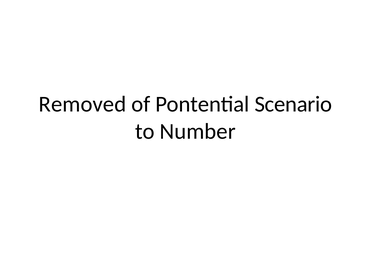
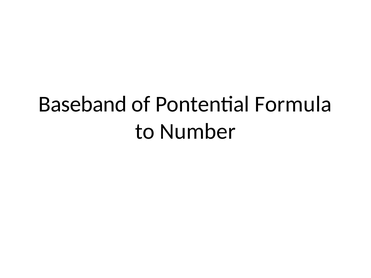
Removed: Removed -> Baseband (83, 104)
Scenario: Scenario -> Formula (293, 104)
